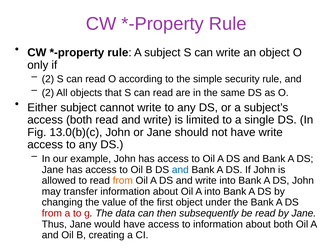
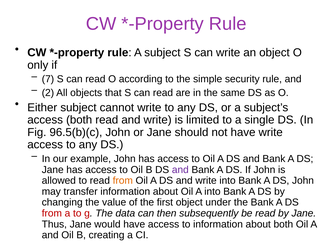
2: 2 -> 7 (48, 79)
13.0(b)(c: 13.0(b)(c -> 96.5(b)(c (76, 132)
and colour: blue -> purple (180, 169)
